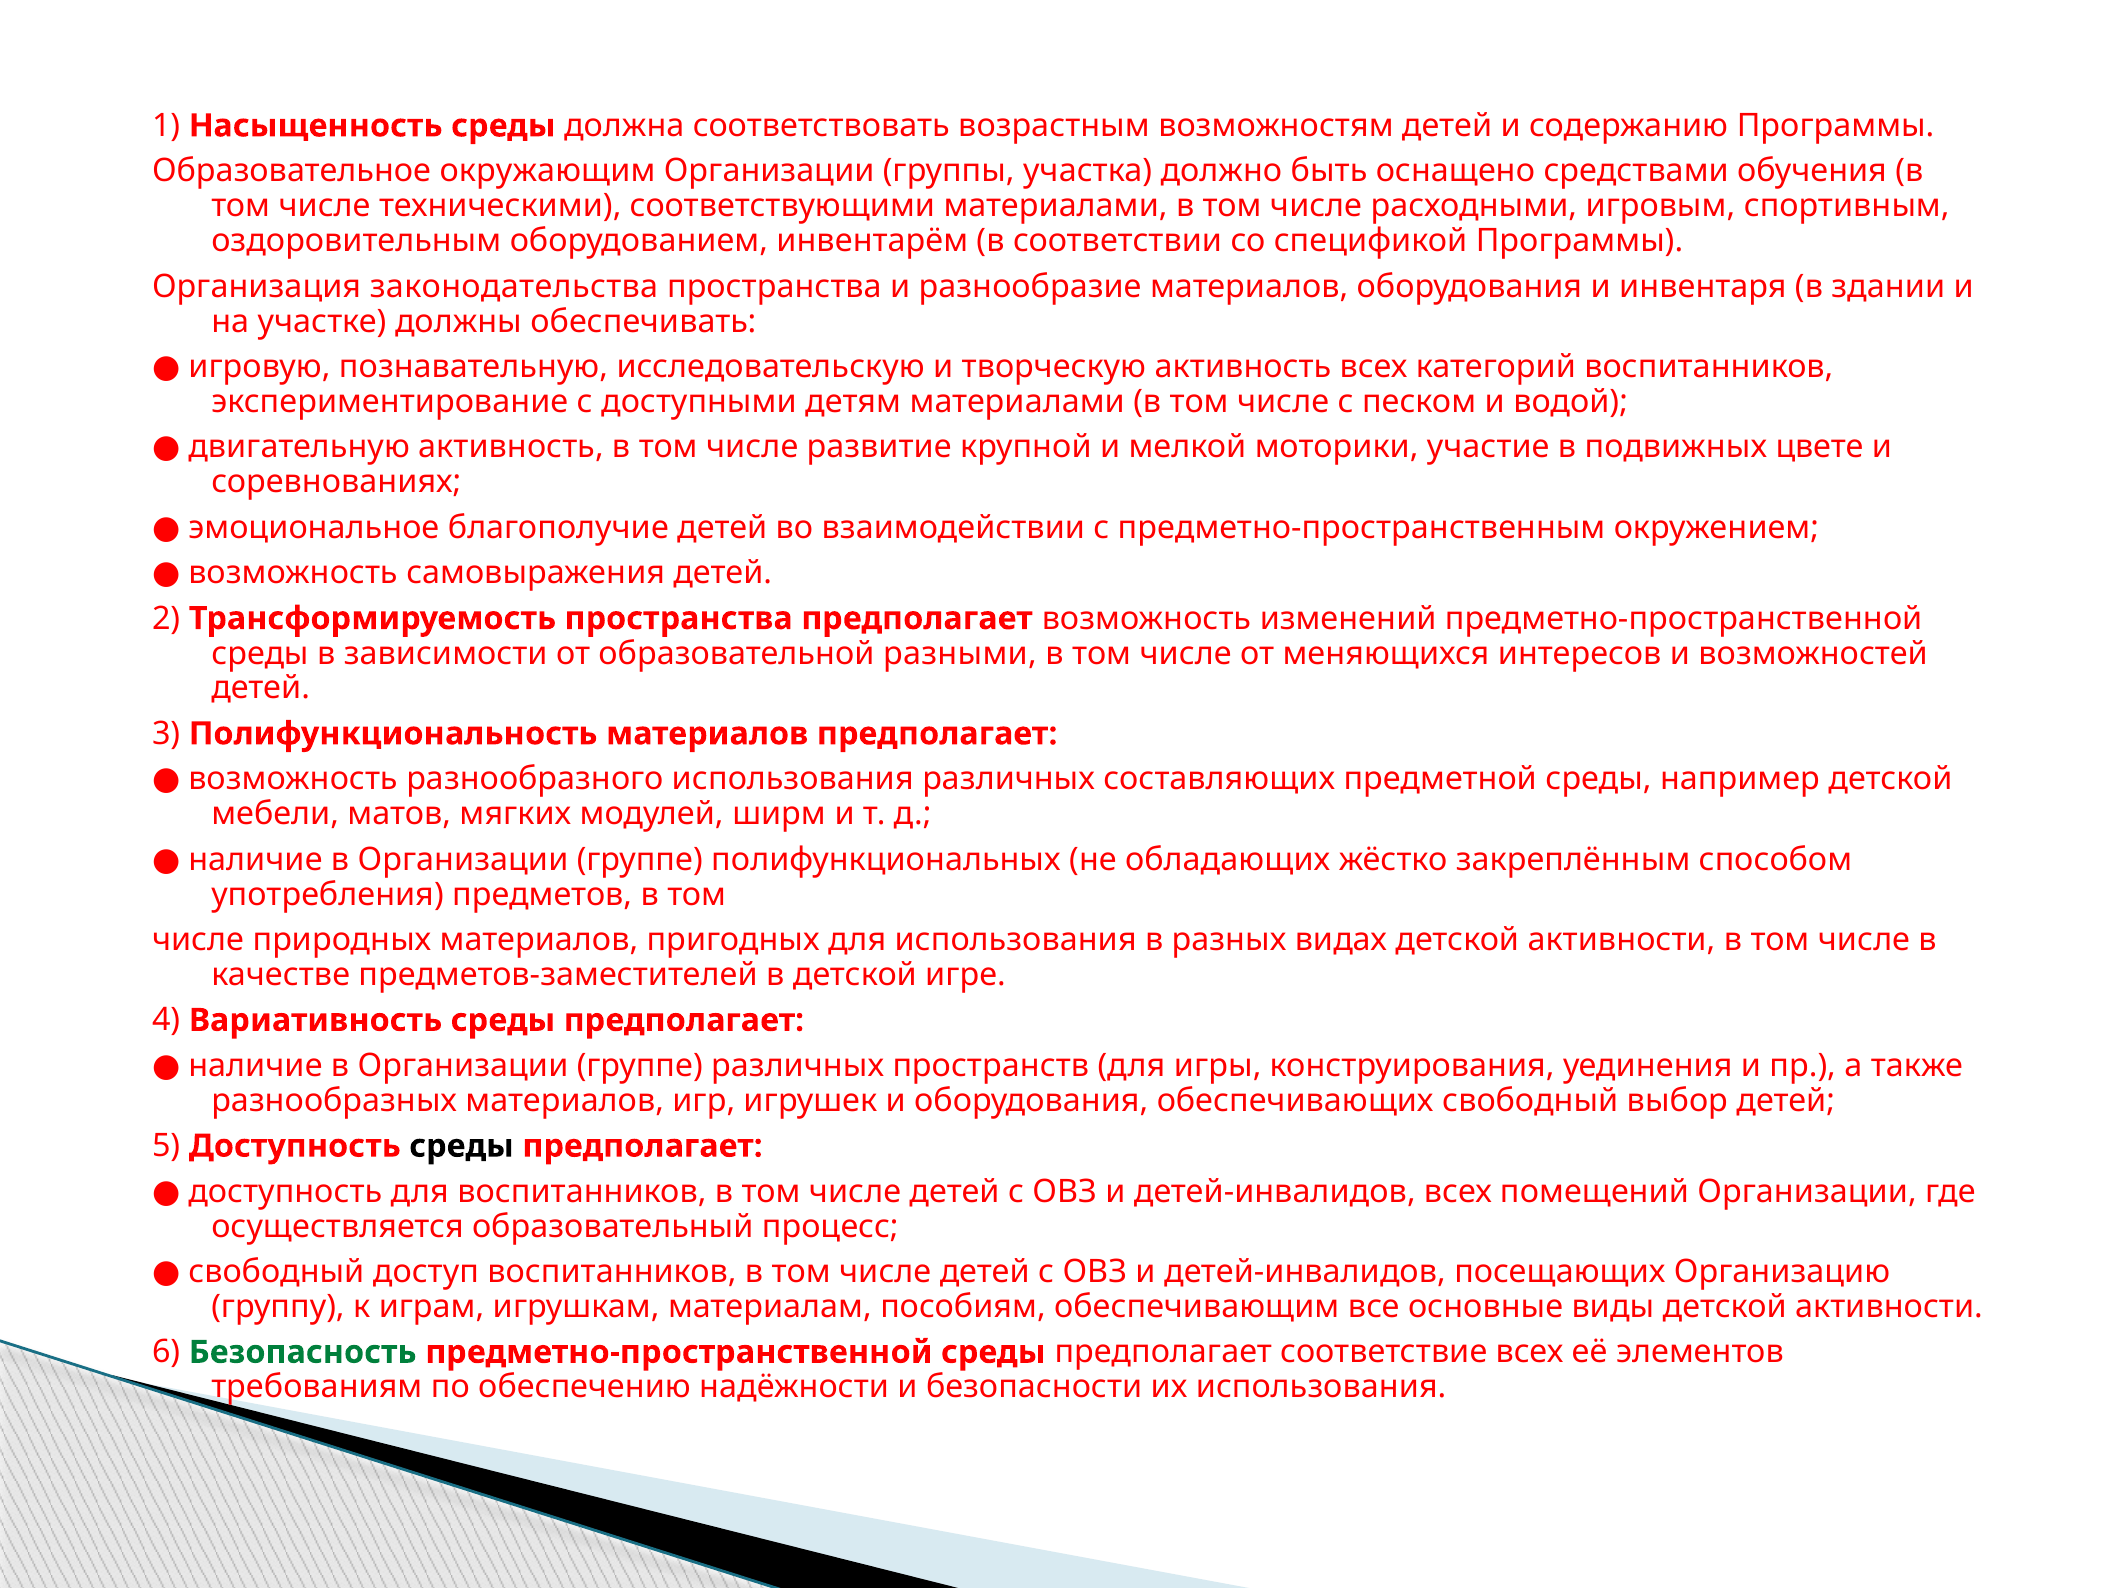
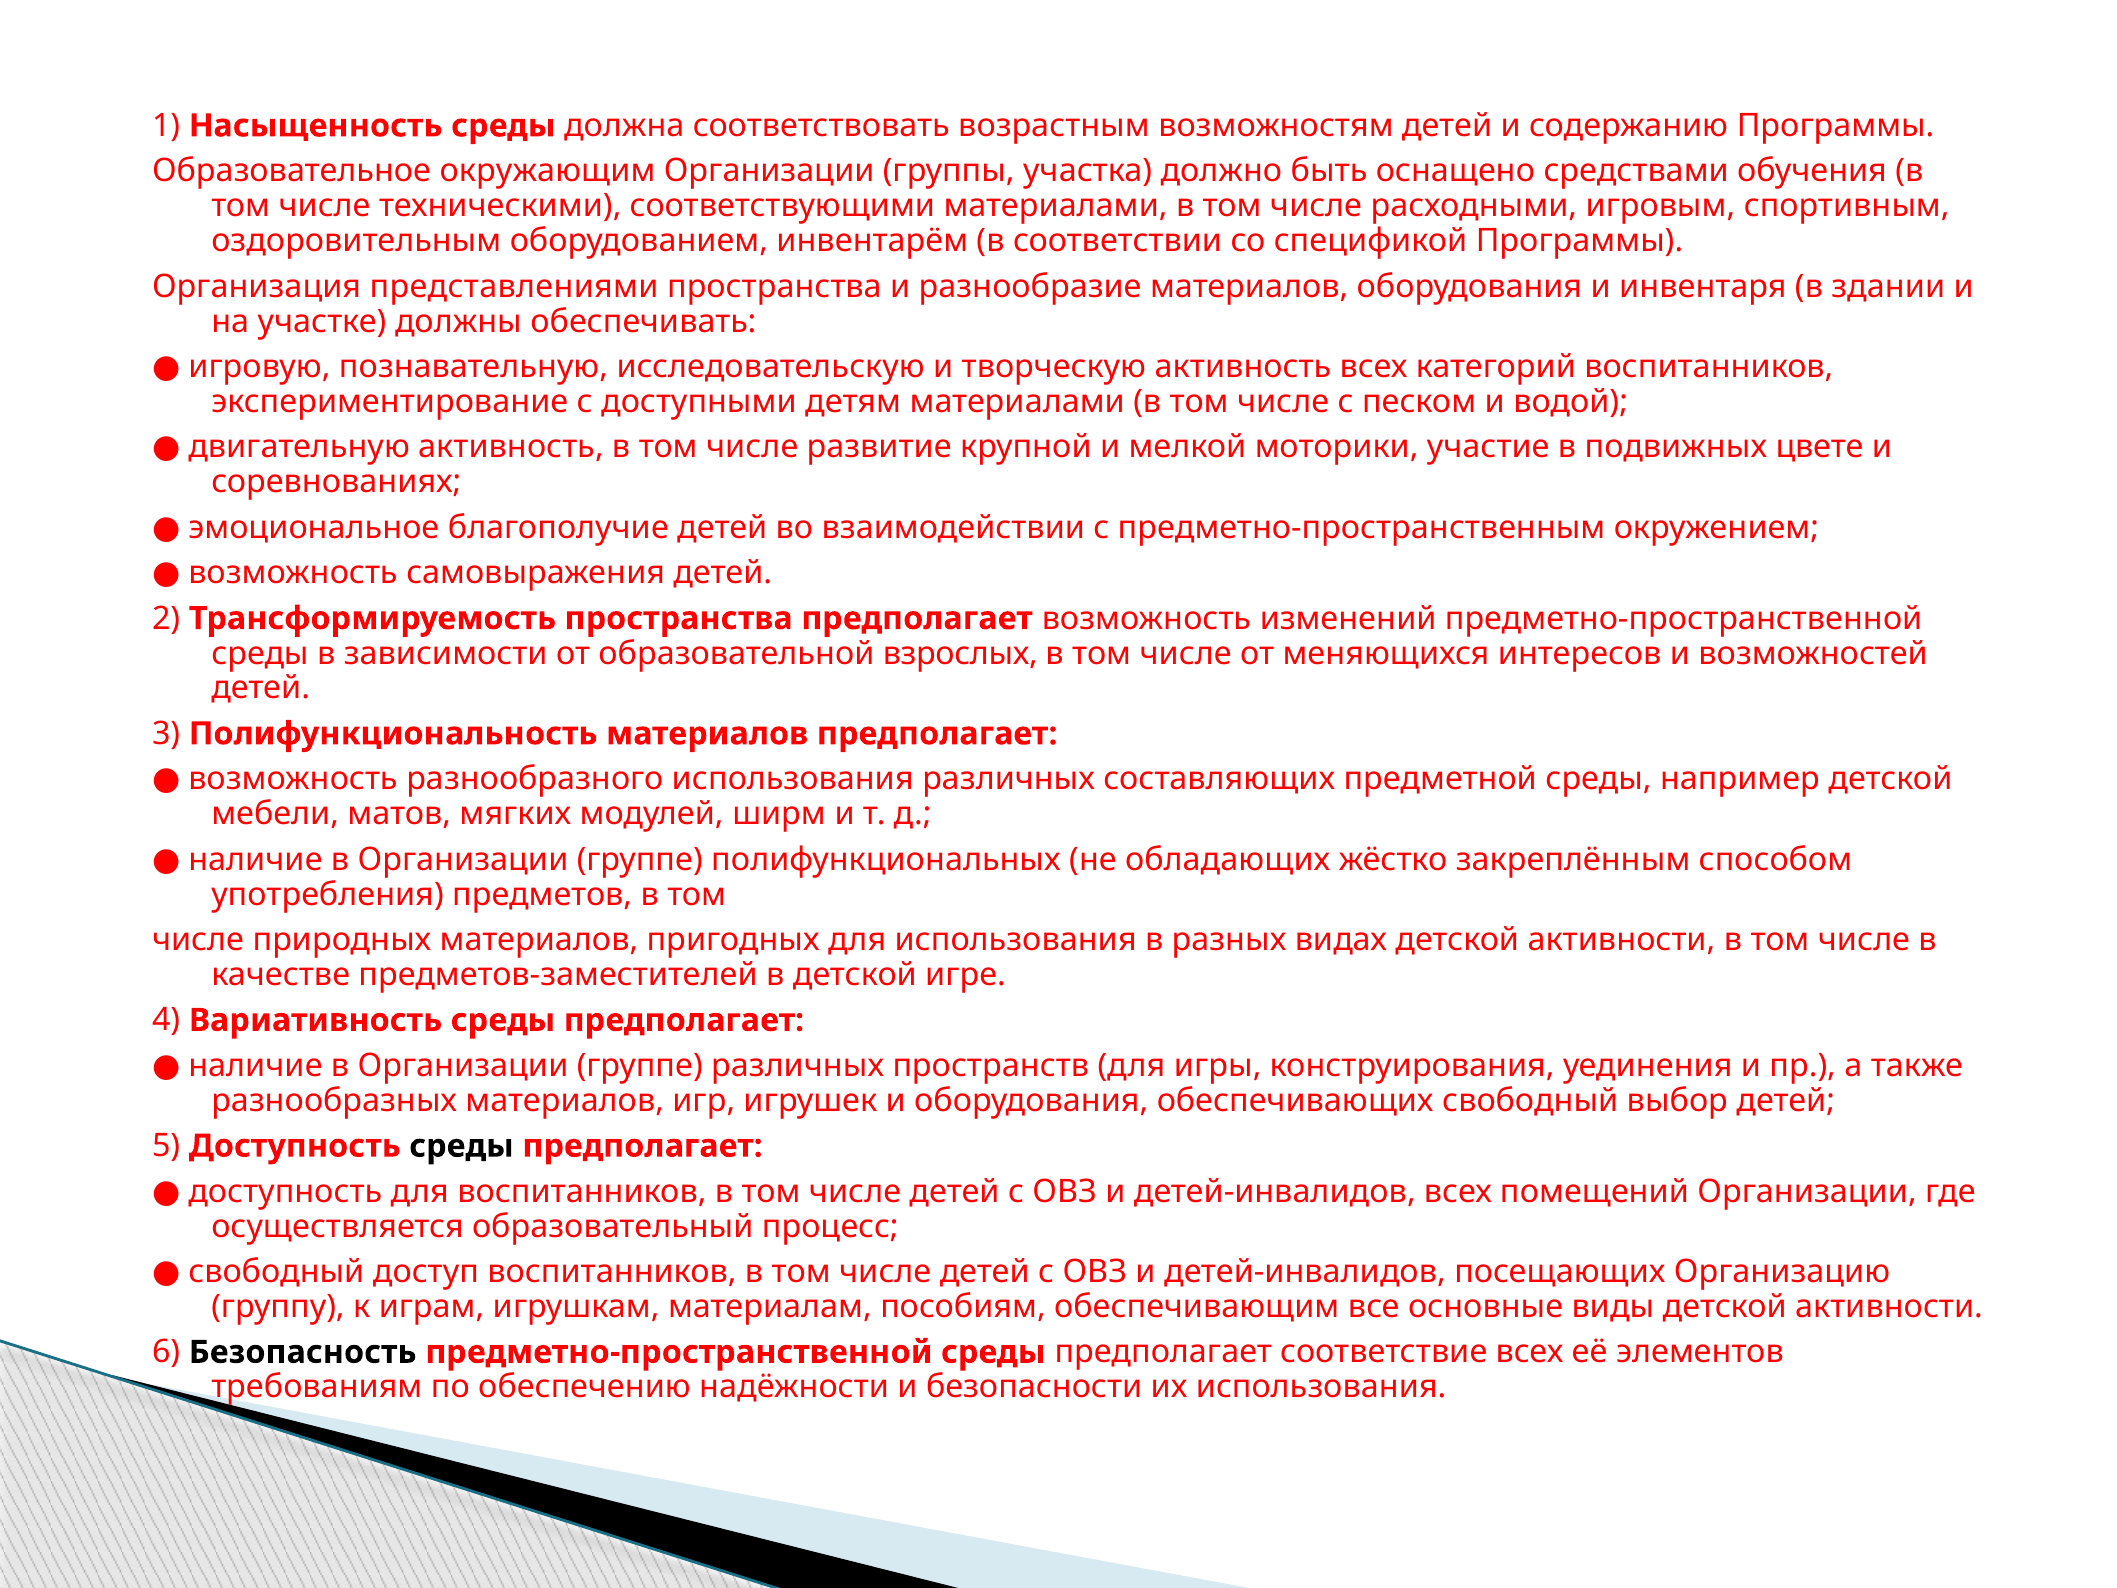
законодательства: законодательства -> представлениями (514, 286)
разными: разными -> взрослых (960, 653)
Безопасность colour: green -> black (303, 1352)
